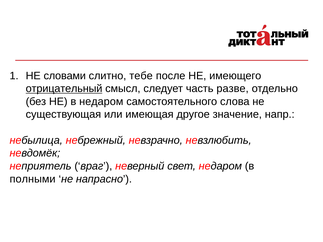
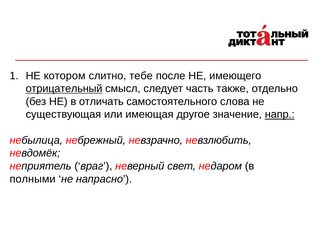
словами: словами -> котором (65, 76)
разве: разве -> также (233, 89)
в недаром: недаром -> отличать (101, 102)
напр underline: none -> present (280, 115)
